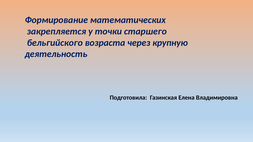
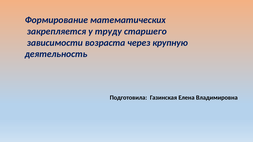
точки: точки -> труду (108, 31)
бельгийского: бельгийского -> зависимости (55, 43)
